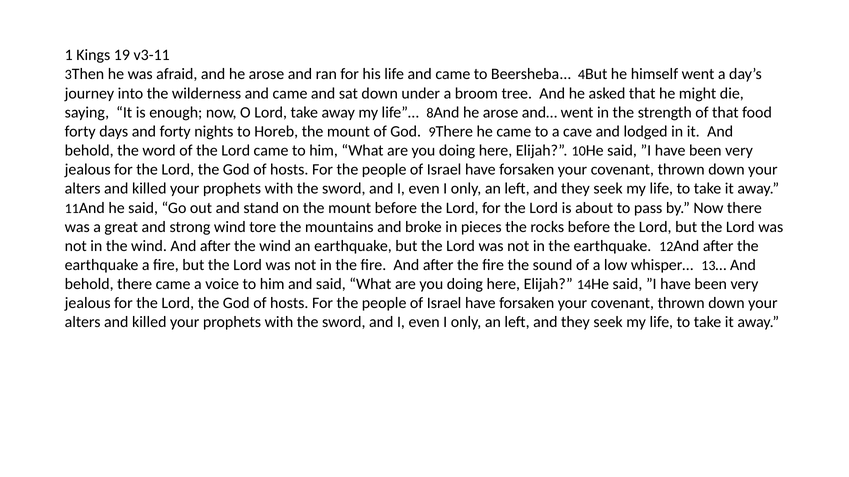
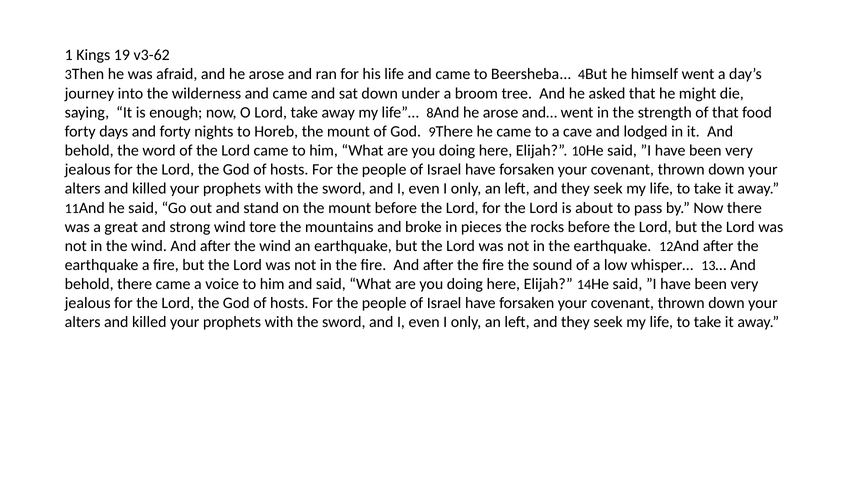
v3-11: v3-11 -> v3-62 (152, 55)
